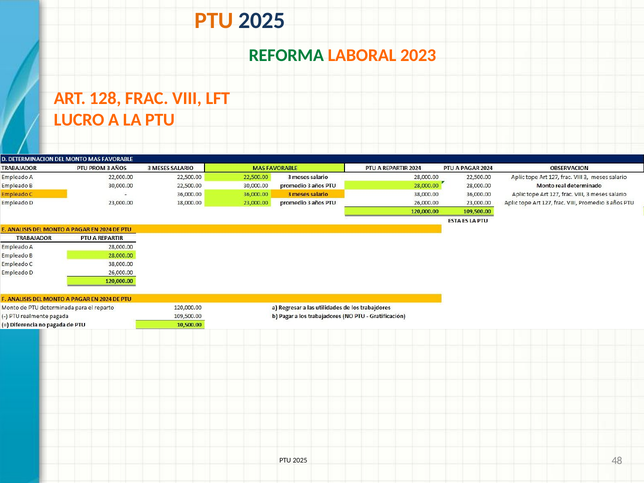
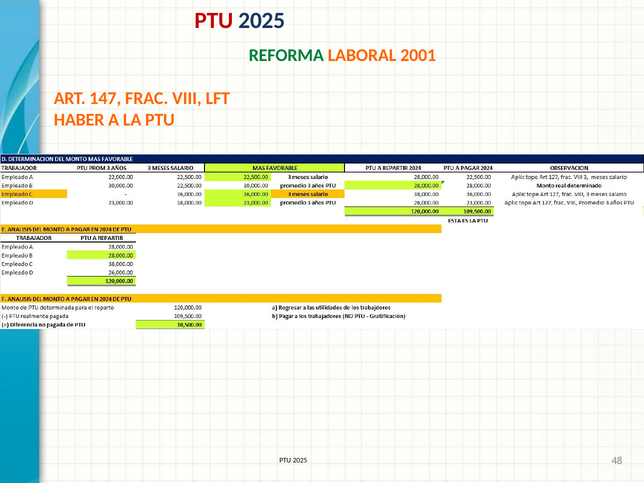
PTU colour: orange -> red (214, 21)
2023: 2023 -> 2001 (418, 55)
128: 128 -> 147 (105, 98)
LUCRO: LUCRO -> HABER (79, 120)
